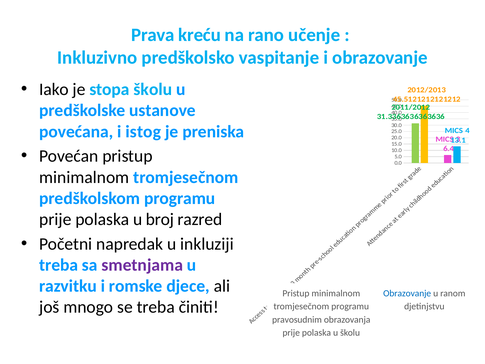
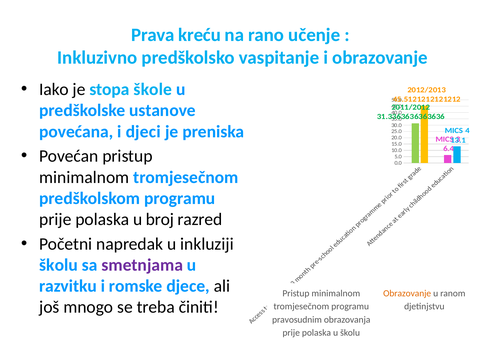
stopa školu: školu -> škole (153, 89)
istog: istog -> djeci (143, 132)
treba: treba -> školu (59, 265)
Obrazovanje colour: blue -> orange (407, 293)
